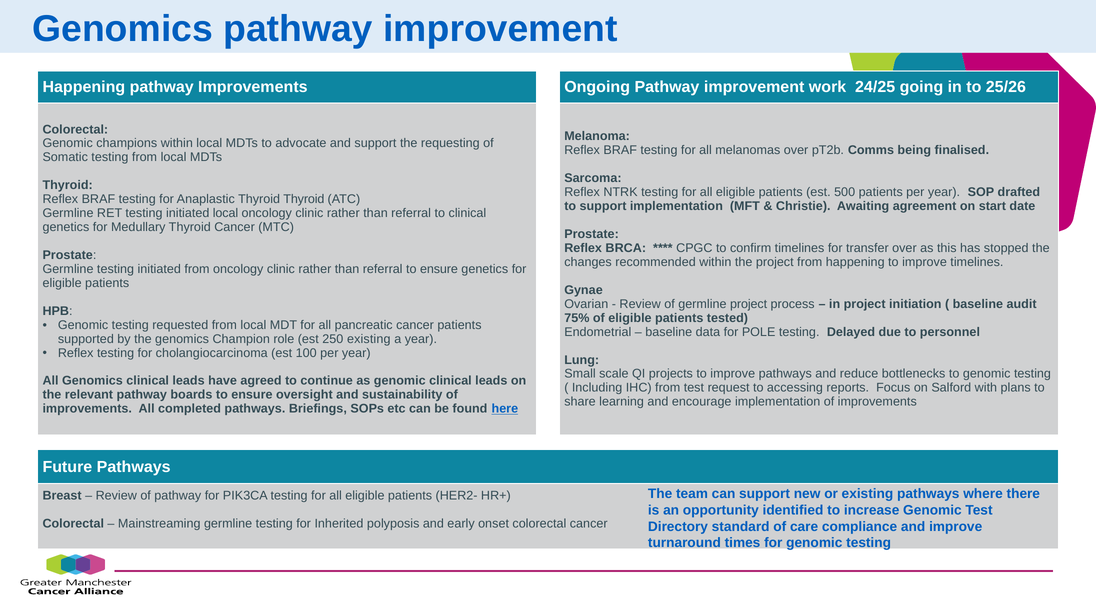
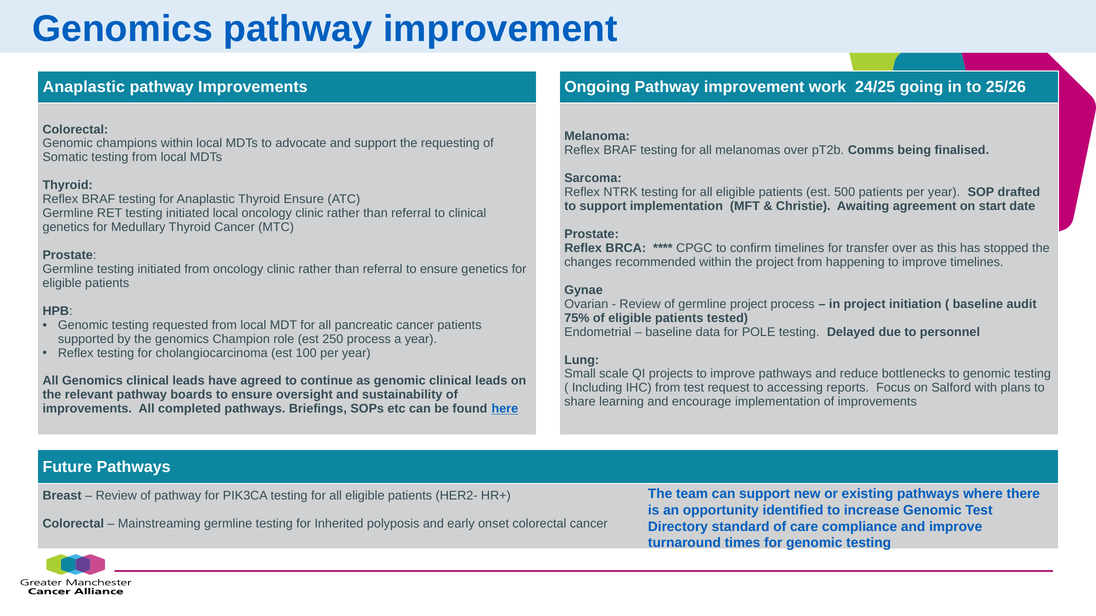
Happening: Happening -> Anaplastic (84, 87)
Thyroid Thyroid: Thyroid -> Ensure (304, 199)
250 existing: existing -> process (369, 339)
